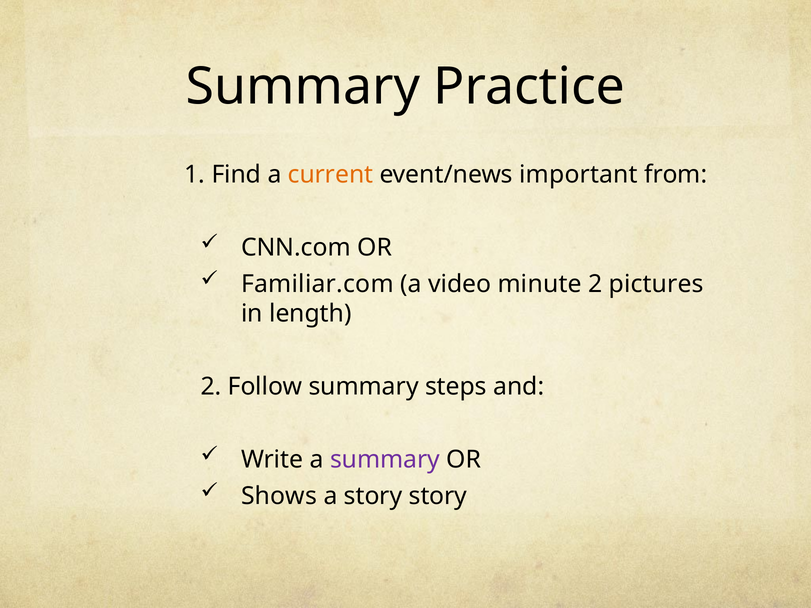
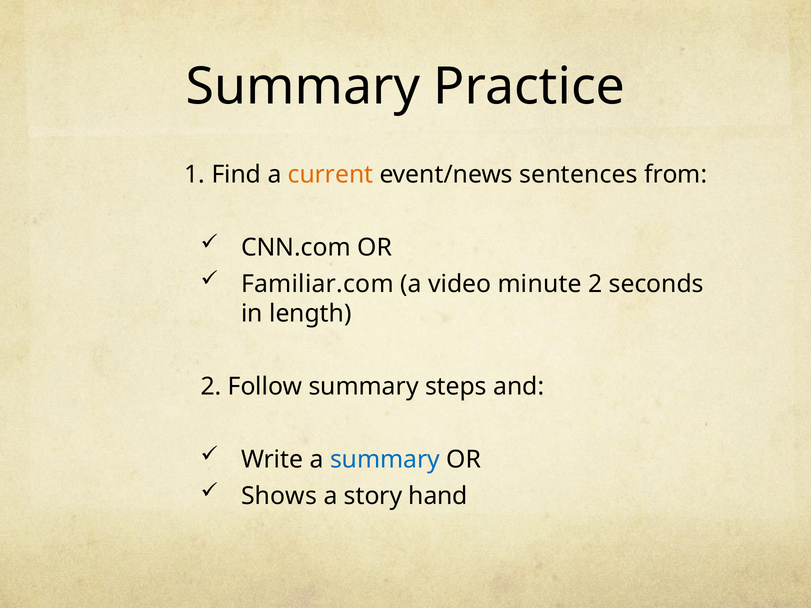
important: important -> sentences (579, 175)
pictures: pictures -> seconds (656, 284)
summary colour: purple -> blue (385, 460)
story story: story -> hand (438, 496)
